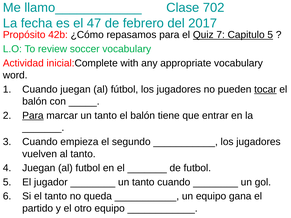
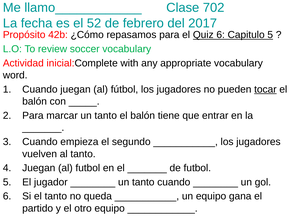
47: 47 -> 52 (94, 23)
Quiz 7: 7 -> 6 (221, 35)
Para underline: present -> none (33, 116)
